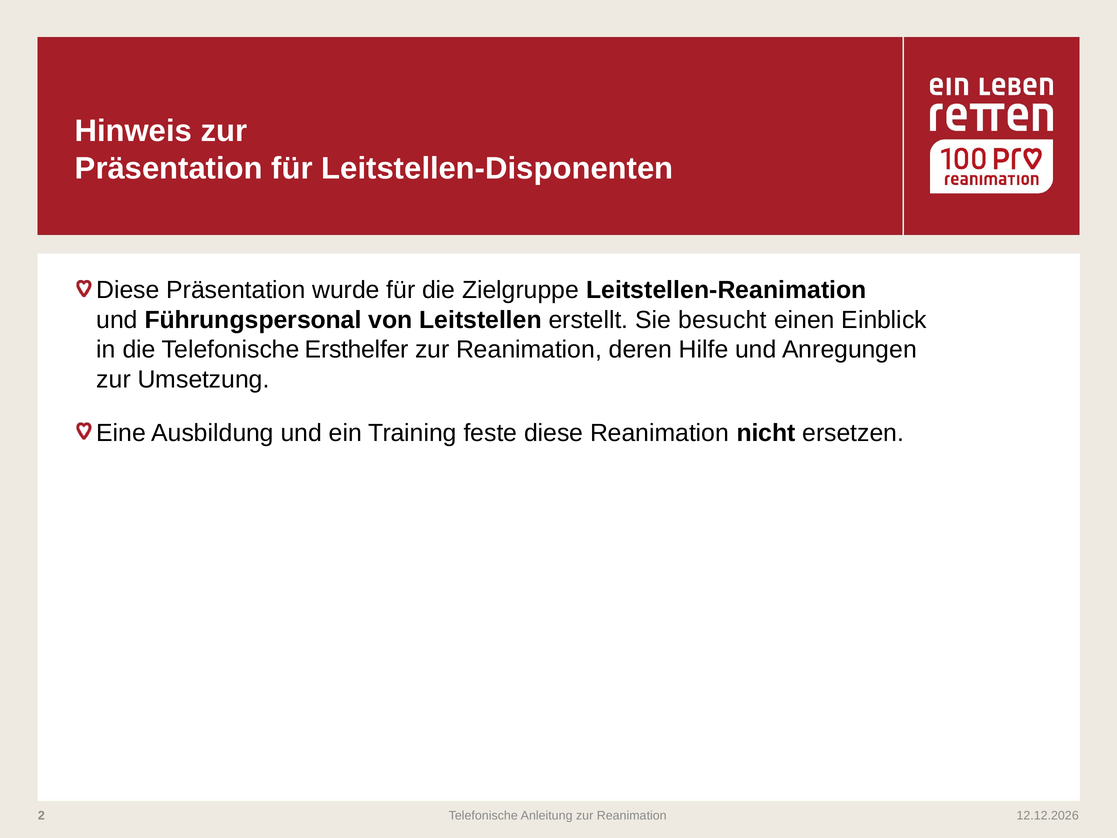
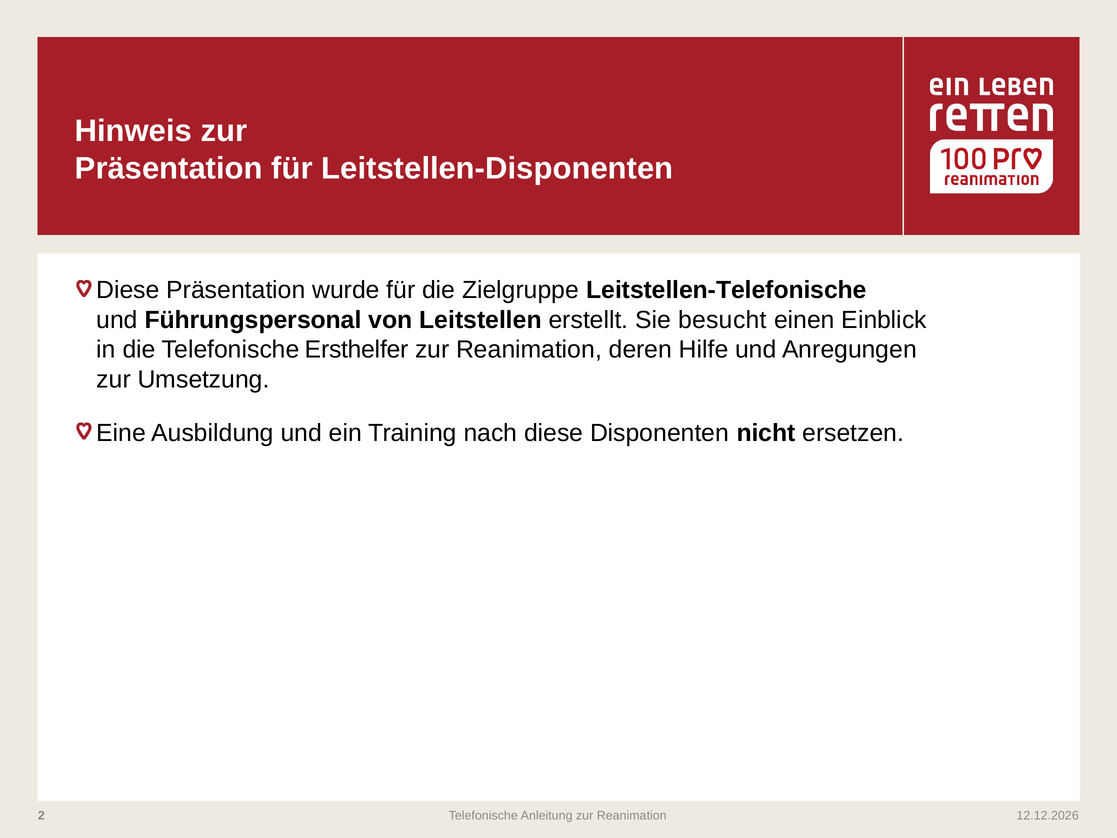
Leitstellen-Reanimation: Leitstellen-Reanimation -> Leitstellen-Telefonische (727, 290)
feste: feste -> nach (490, 433)
diese Reanimation: Reanimation -> Disponenten (659, 433)
